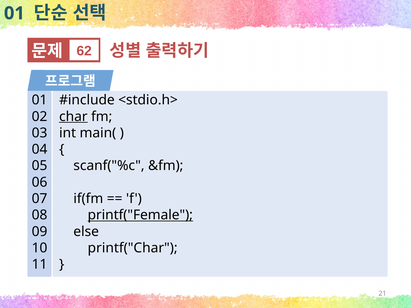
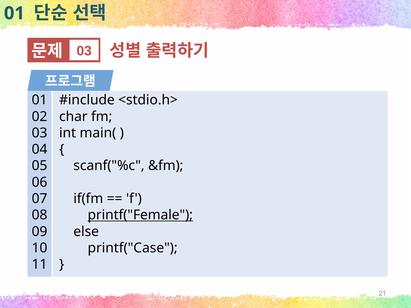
62: 62 -> 03 (84, 51)
char underline: present -> none (73, 117)
printf("Char: printf("Char -> printf("Case (133, 248)
